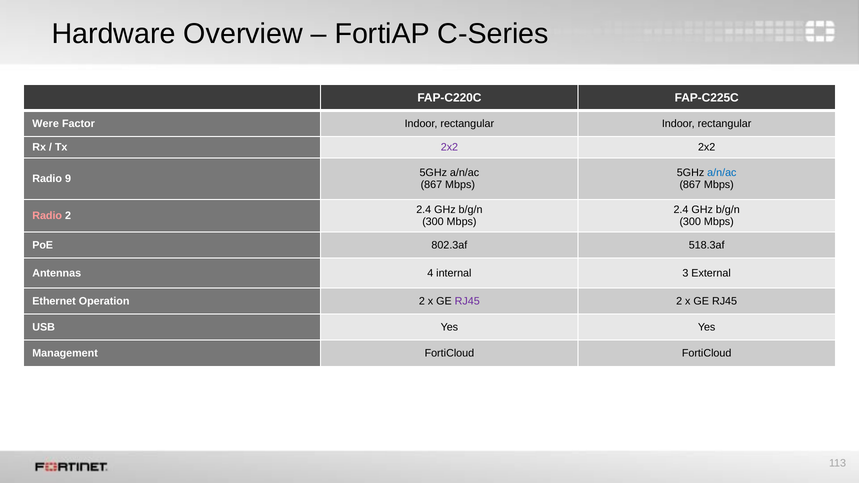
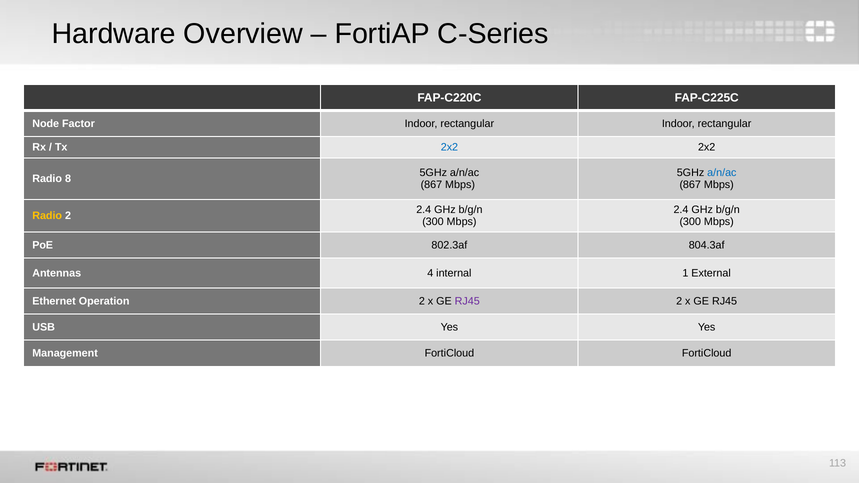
Were: Were -> Node (46, 124)
2x2 colour: purple -> blue (449, 147)
9: 9 -> 8 (68, 179)
Radio colour: pink -> yellow (47, 216)
518.3af: 518.3af -> 804.3af (707, 245)
3: 3 -> 1 (685, 273)
